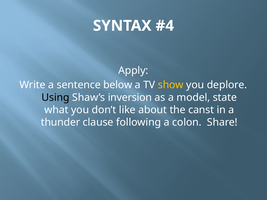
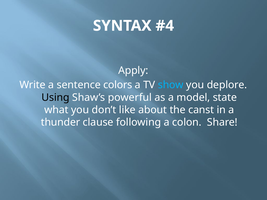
below: below -> colors (118, 85)
show colour: yellow -> light blue (171, 85)
inversion: inversion -> powerful (130, 98)
